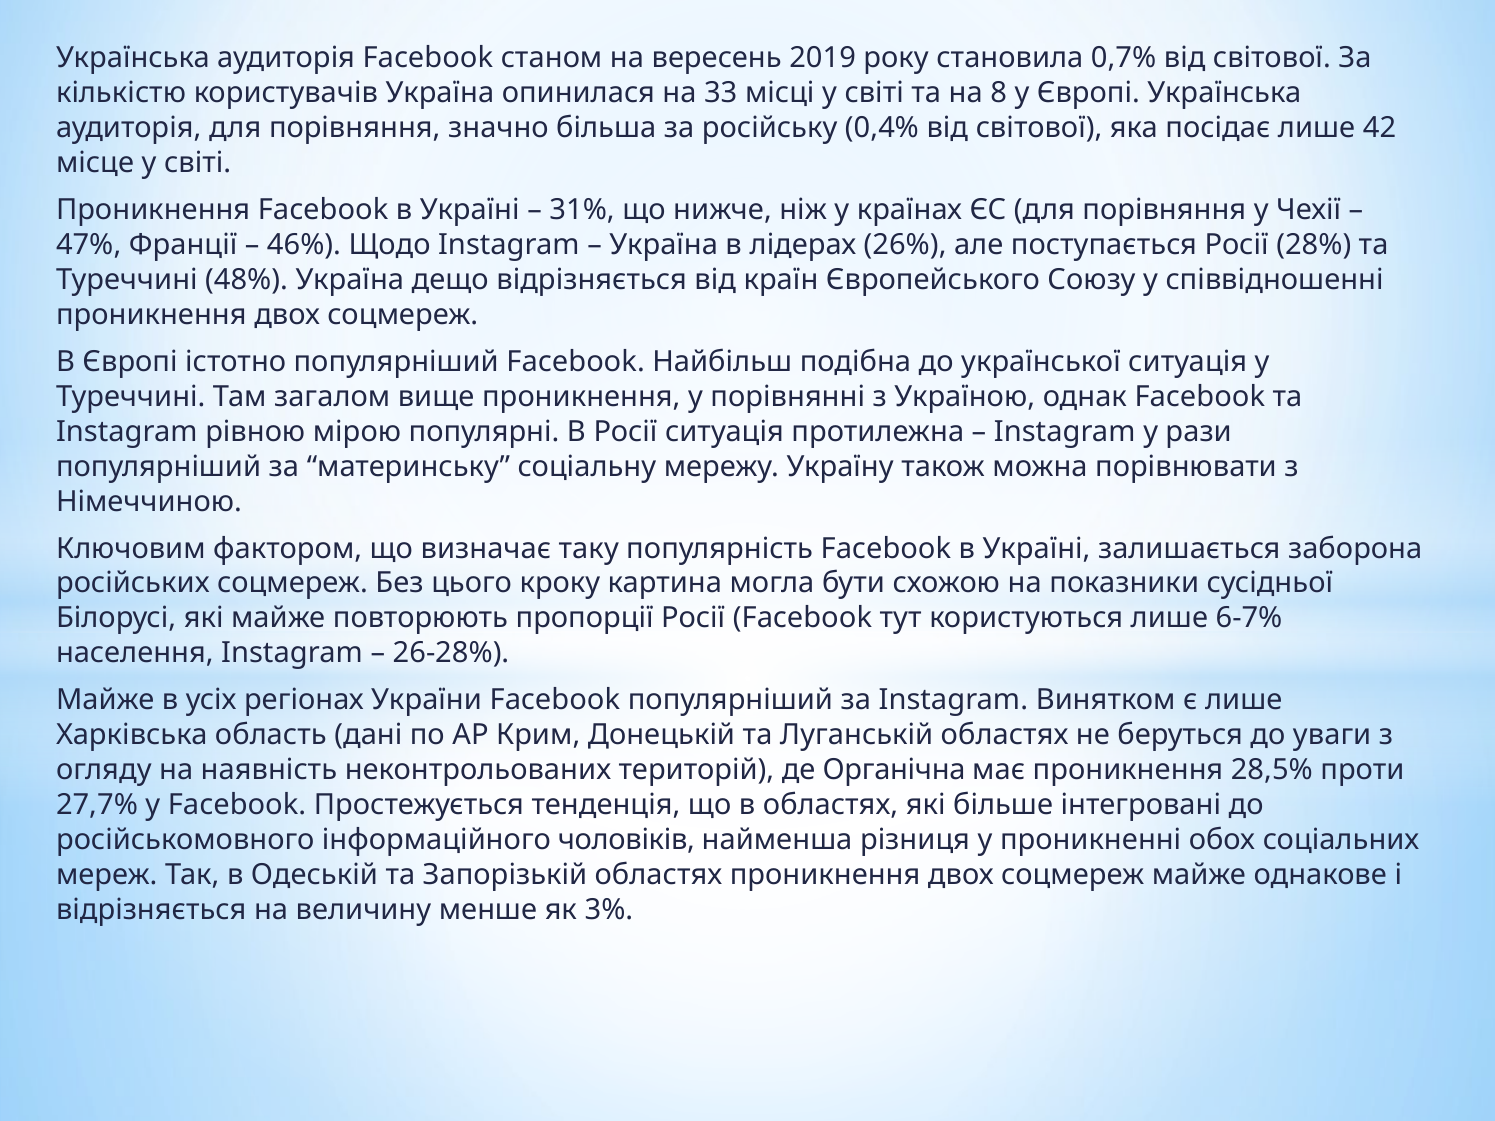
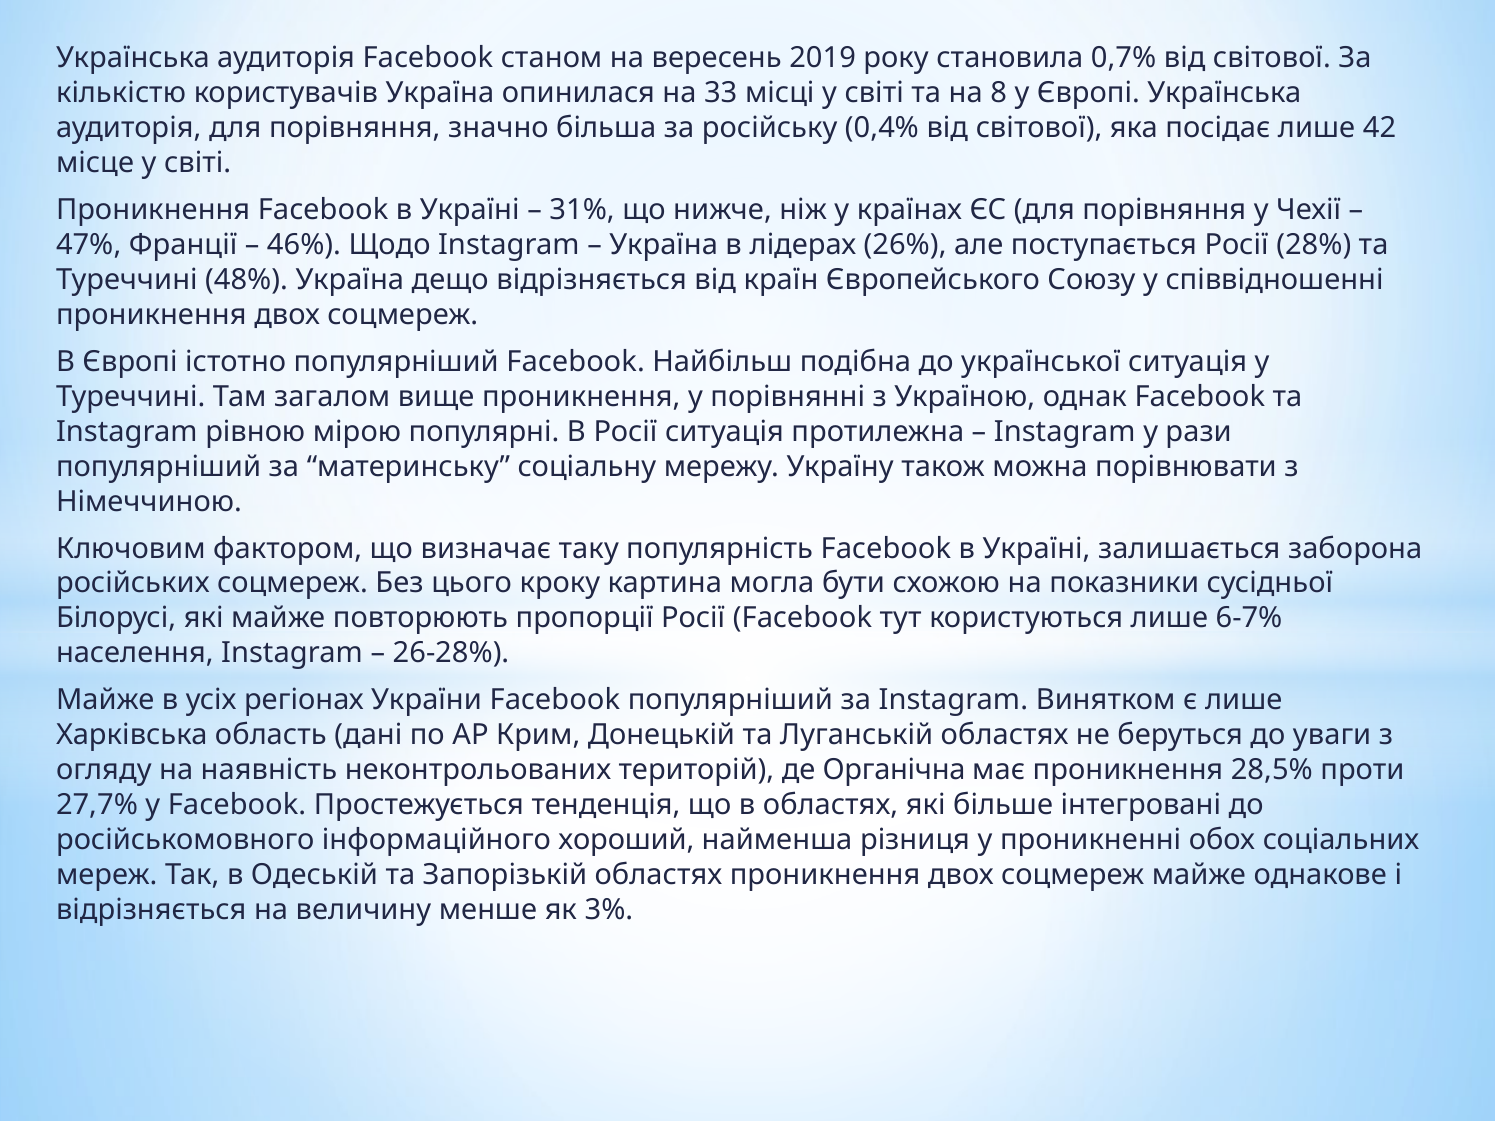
чоловіків: чоловіків -> хороший (626, 840)
